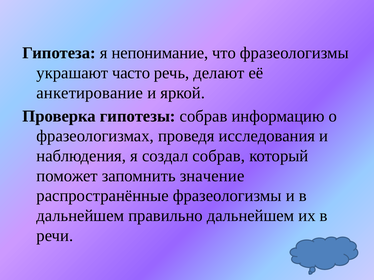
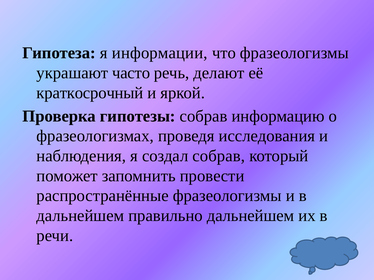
непонимание: непонимание -> информации (160, 53)
анкетирование: анкетирование -> краткосрочный (90, 93)
значение: значение -> провести (212, 176)
